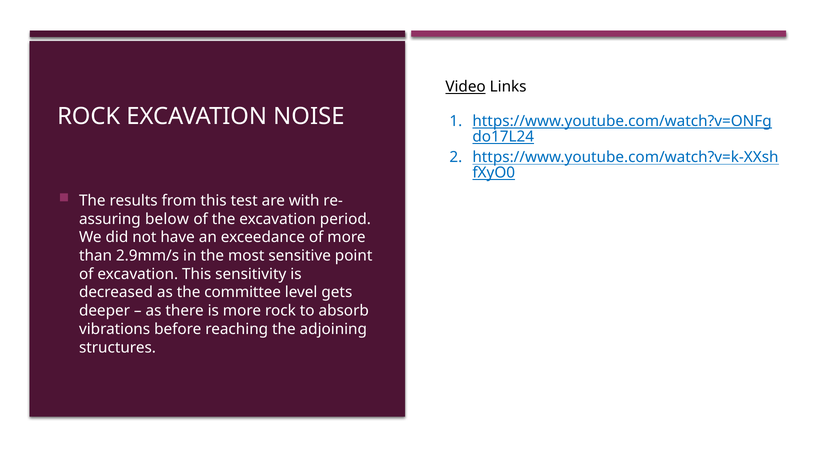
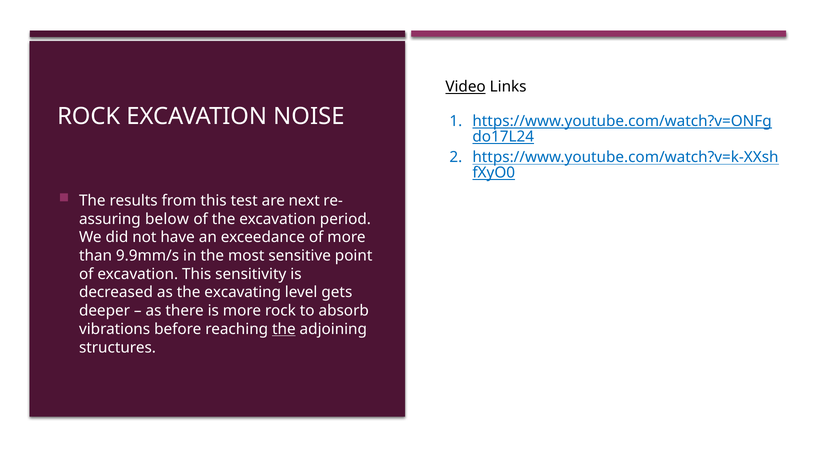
with: with -> next (304, 201)
2.9mm/s: 2.9mm/s -> 9.9mm/s (148, 256)
committee: committee -> excavating (243, 292)
the underline: none -> present (284, 329)
